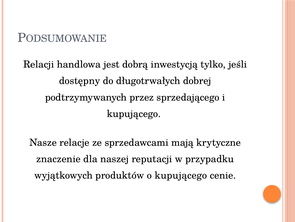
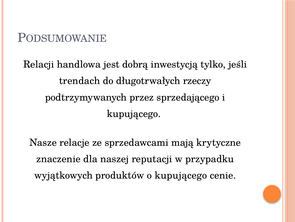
dostępny: dostępny -> trendach (80, 81)
dobrej: dobrej -> rzeczy (197, 81)
